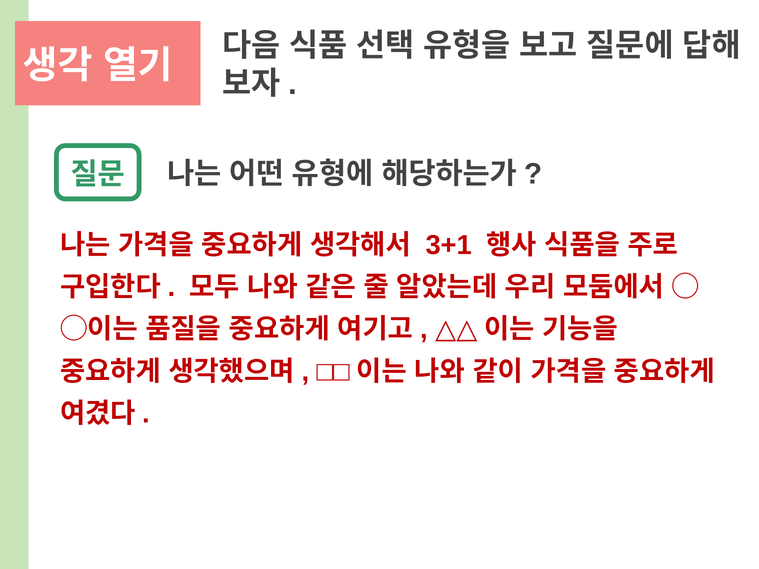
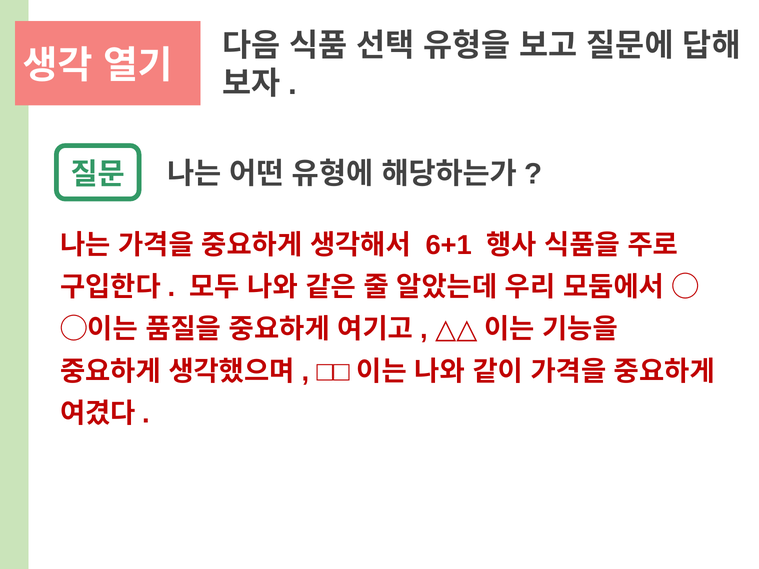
3+1: 3+1 -> 6+1 (449, 245)
